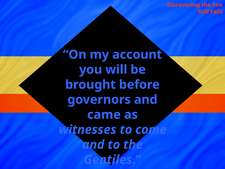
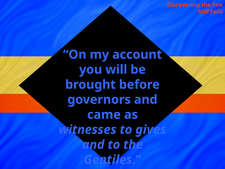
come: come -> gives (151, 129)
